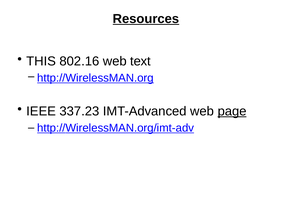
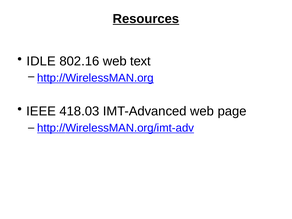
THIS: THIS -> IDLE (41, 61)
337.23: 337.23 -> 418.03 (79, 111)
page underline: present -> none (232, 111)
